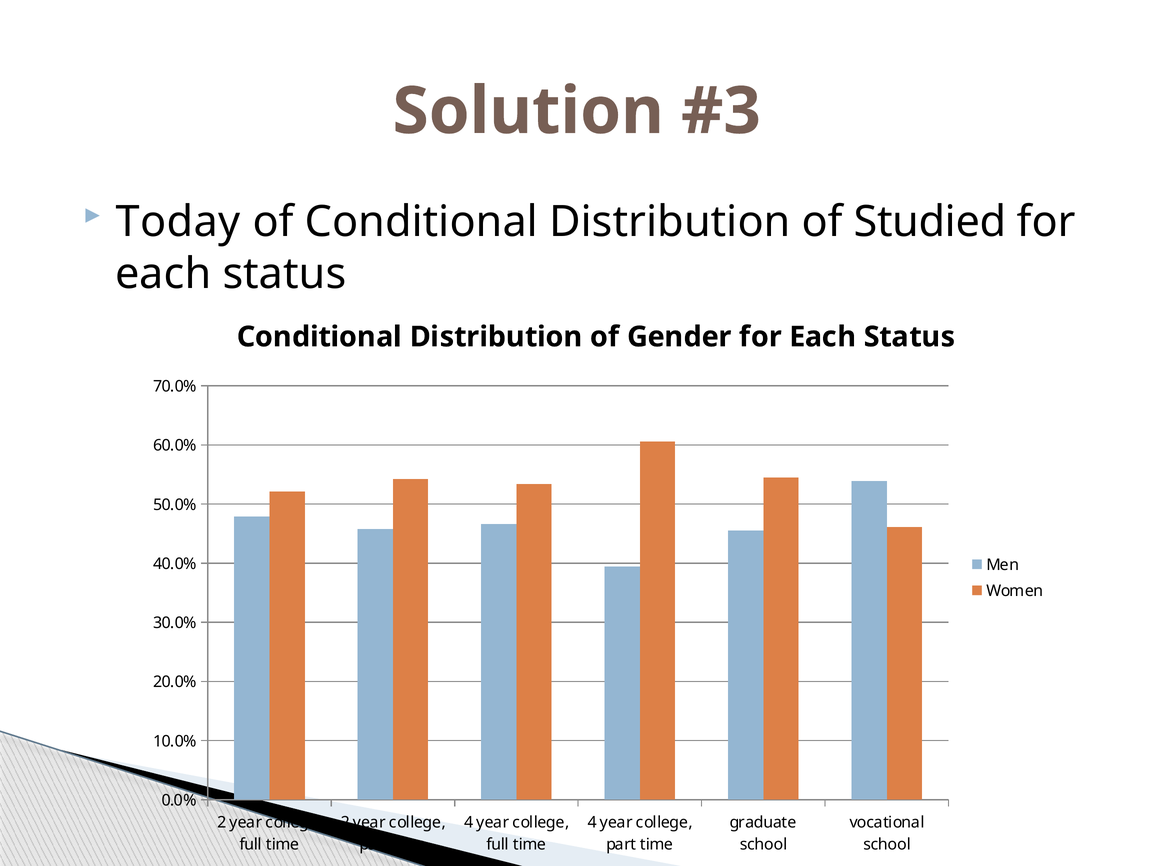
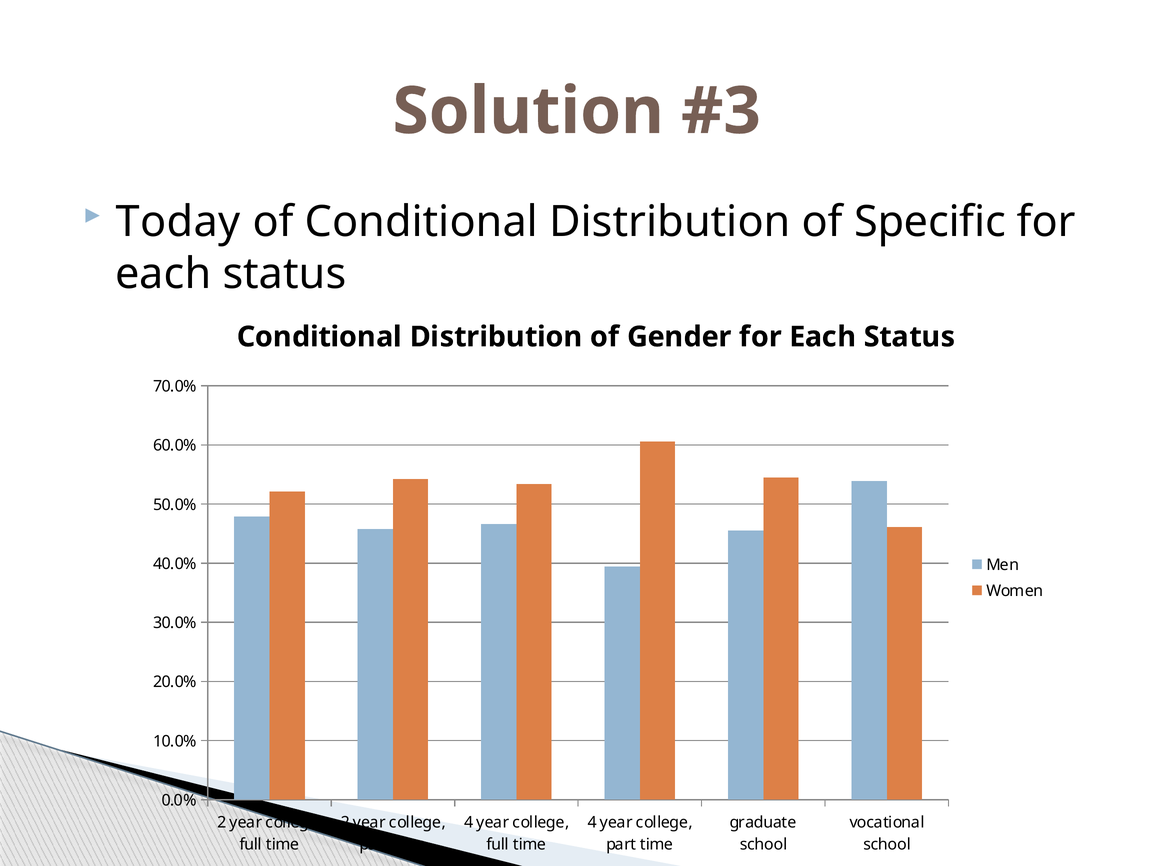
Studied: Studied -> Specific (930, 222)
